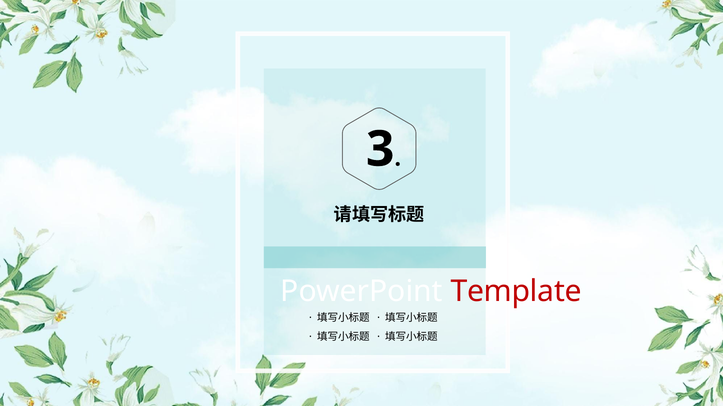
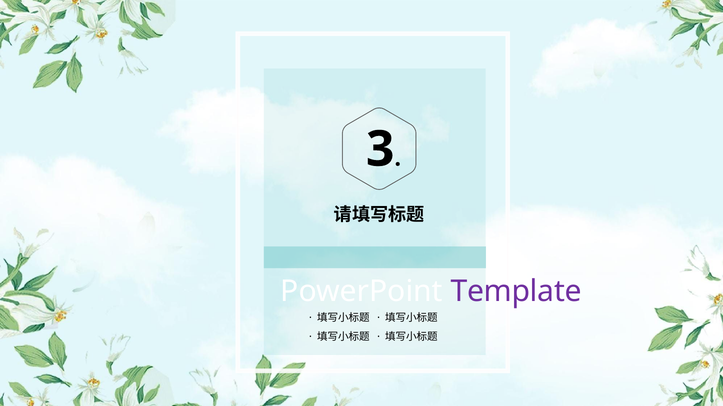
Template colour: red -> purple (516, 292)
